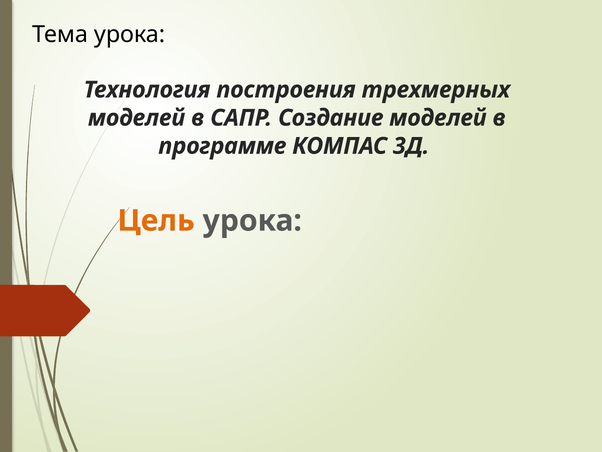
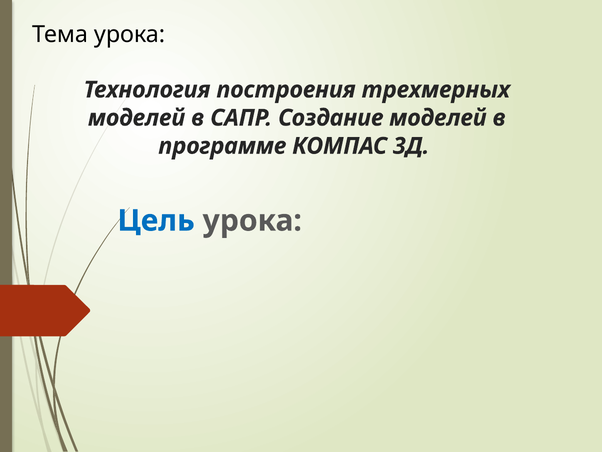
Цель colour: orange -> blue (156, 220)
